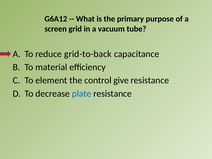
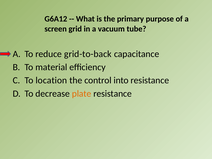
element: element -> location (51, 80)
give: give -> into (121, 80)
plate colour: blue -> orange (82, 94)
